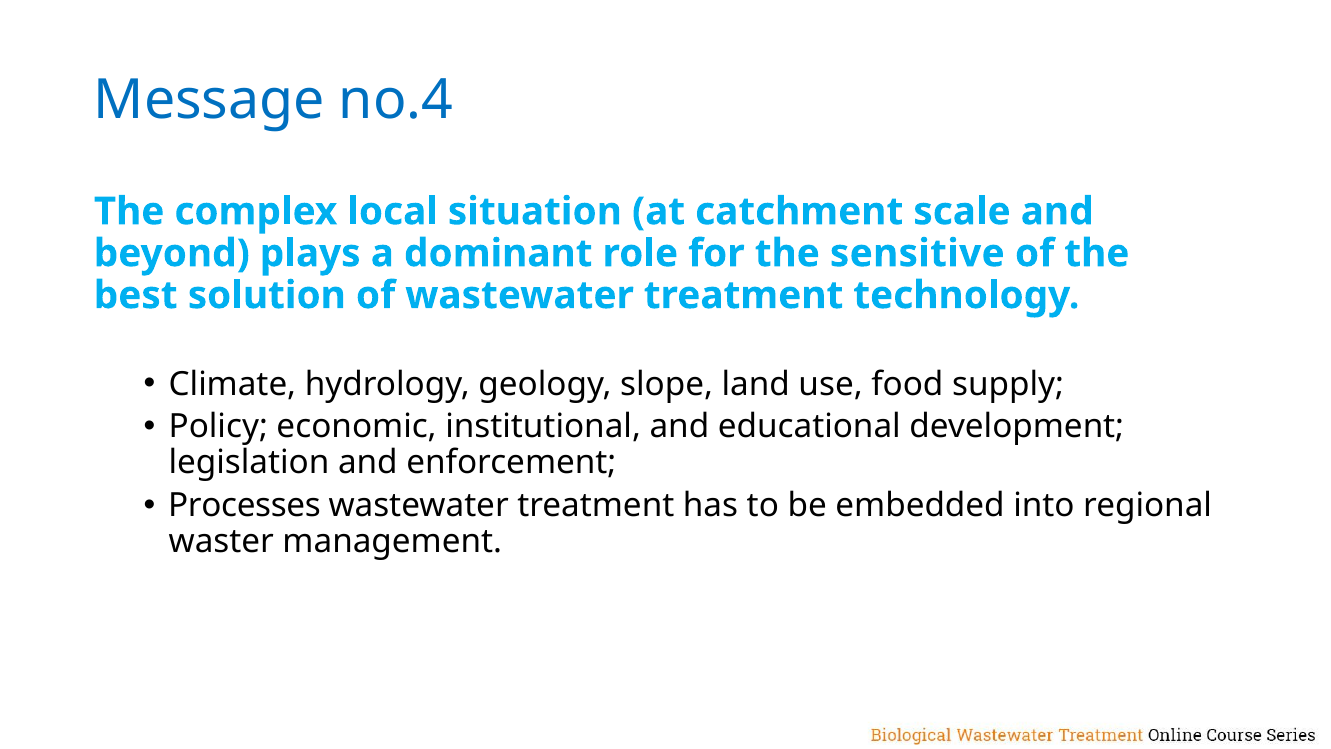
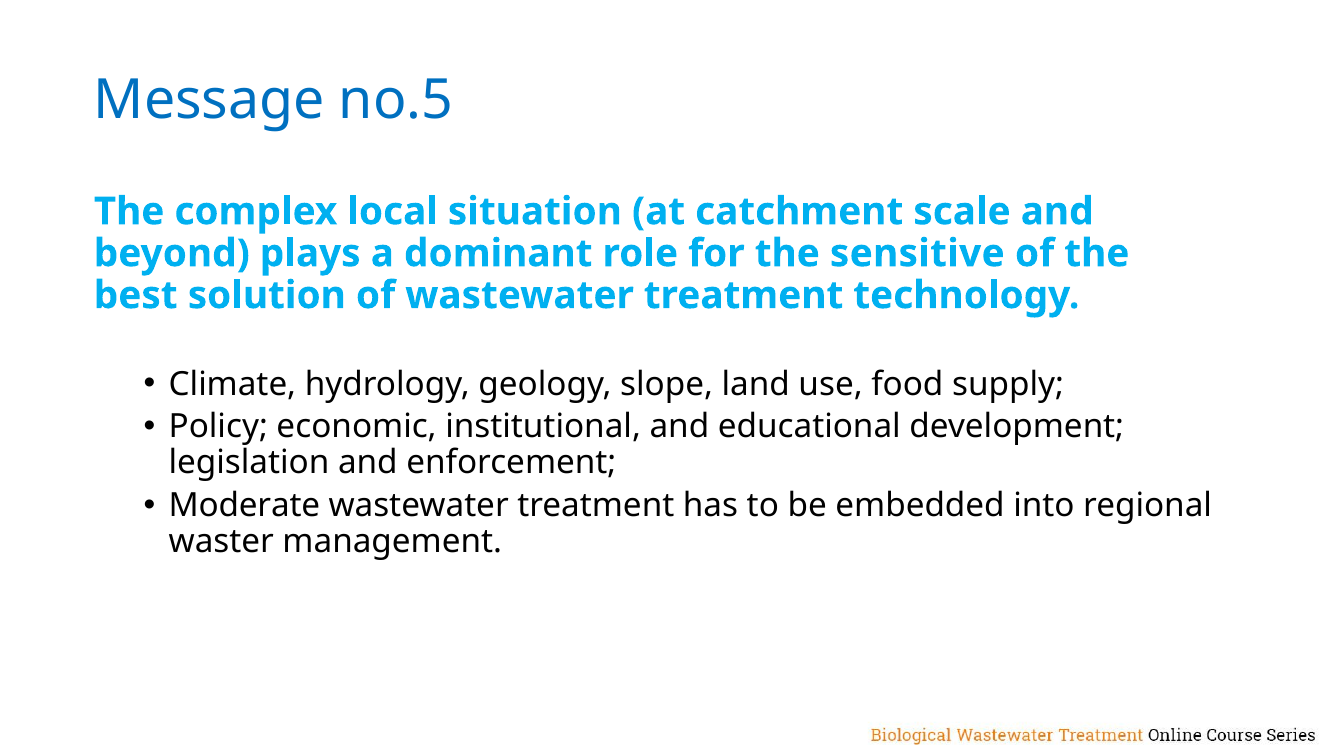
no.4: no.4 -> no.5 (396, 101)
Processes: Processes -> Moderate (244, 506)
